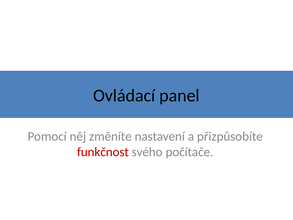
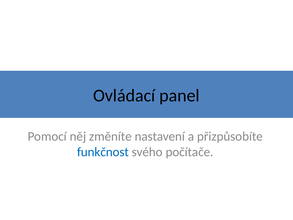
funkčnost colour: red -> blue (103, 152)
